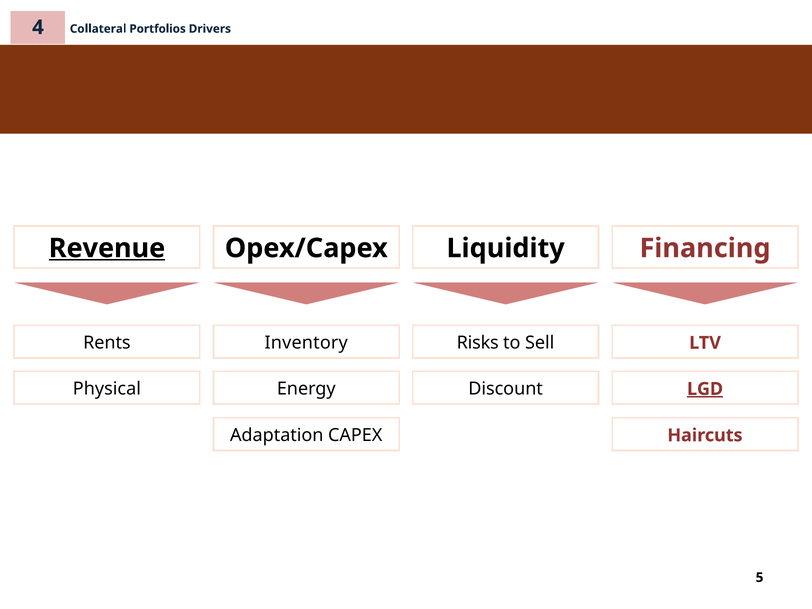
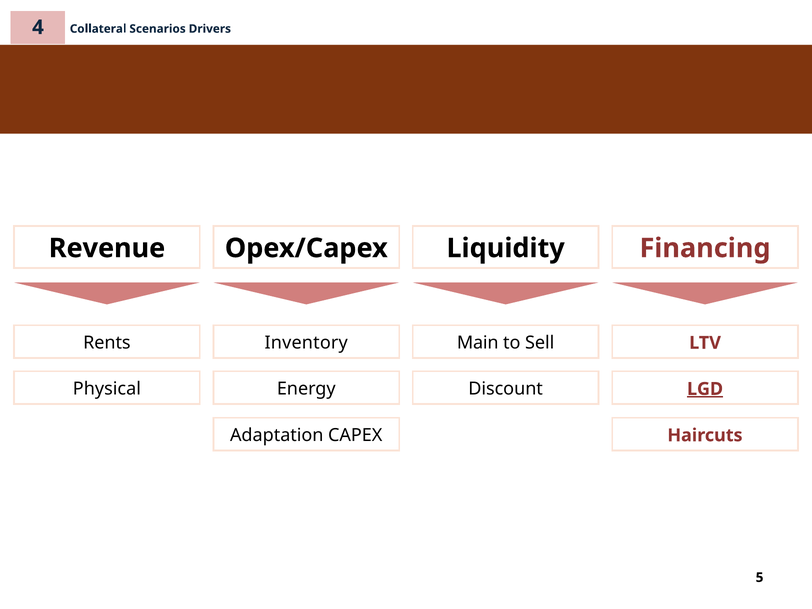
Portfolios: Portfolios -> Scenarios (158, 29)
Revenue underline: present -> none (107, 248)
Risks: Risks -> Main (478, 343)
